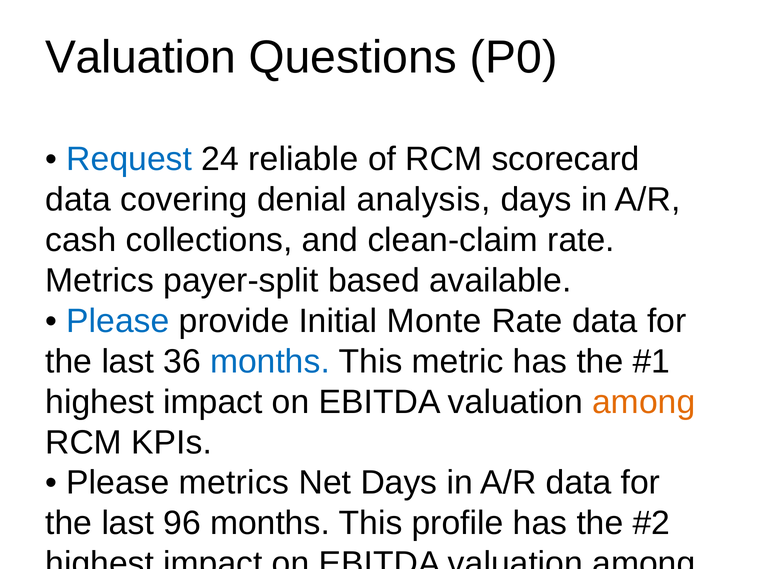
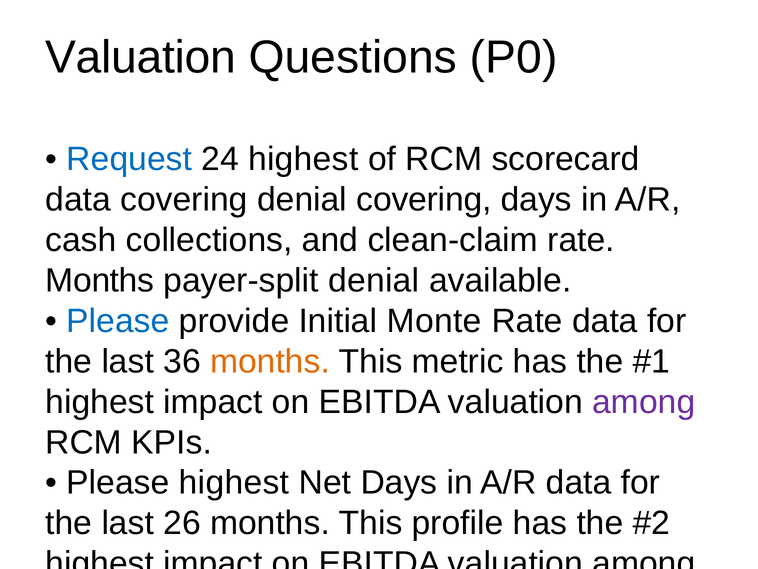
24 reliable: reliable -> highest (303, 159)
denial analysis: analysis -> covering (424, 199)
Metrics: Metrics -> Months (100, 280)
payer-split based: based -> denial (374, 280)
months colour: blue -> orange (270, 361)
among colour: orange -> purple (644, 402)
Please metrics: metrics -> highest (234, 482)
96: 96 -> 26 (182, 523)
